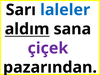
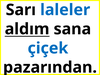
çiçek colour: purple -> blue (48, 48)
